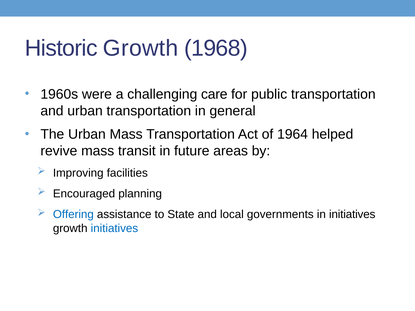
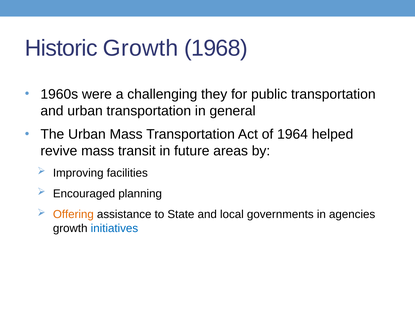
care: care -> they (214, 94)
Offering colour: blue -> orange (73, 215)
in initiatives: initiatives -> agencies (352, 215)
